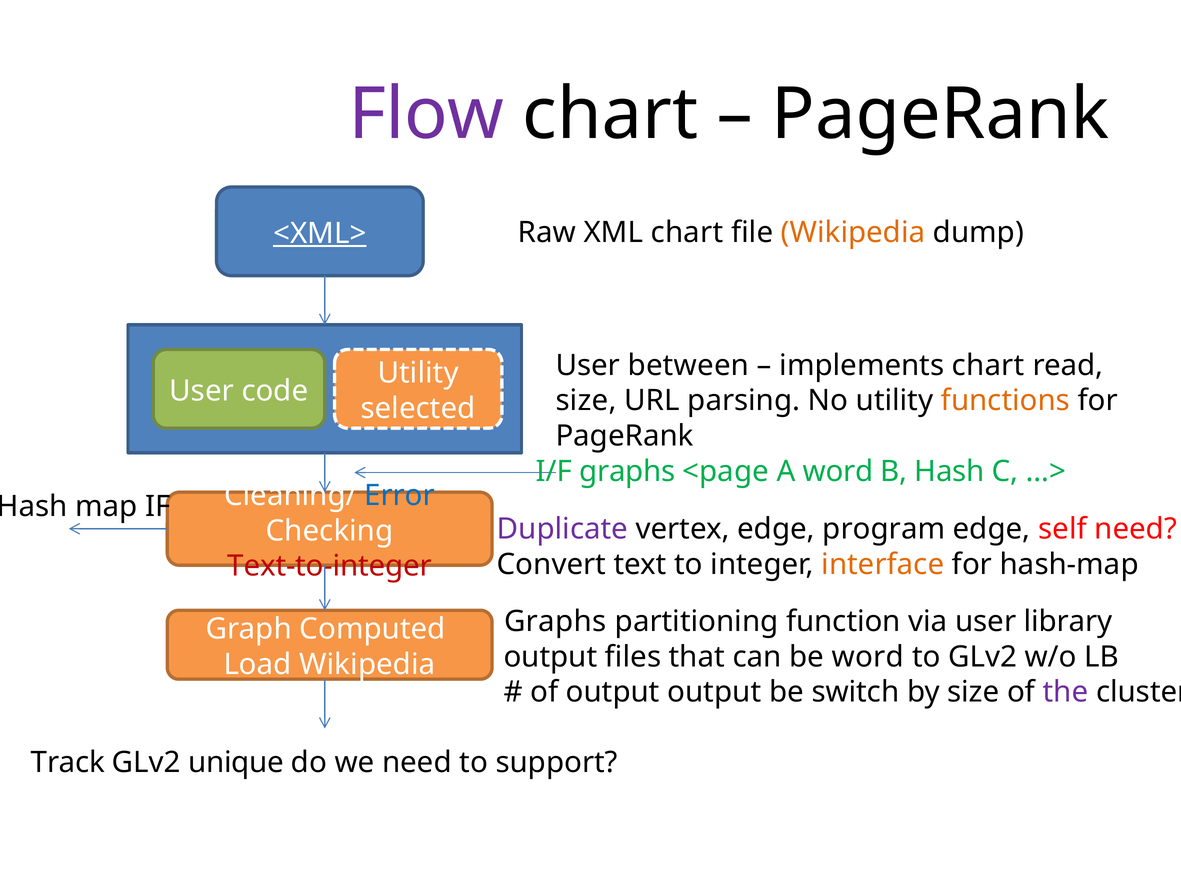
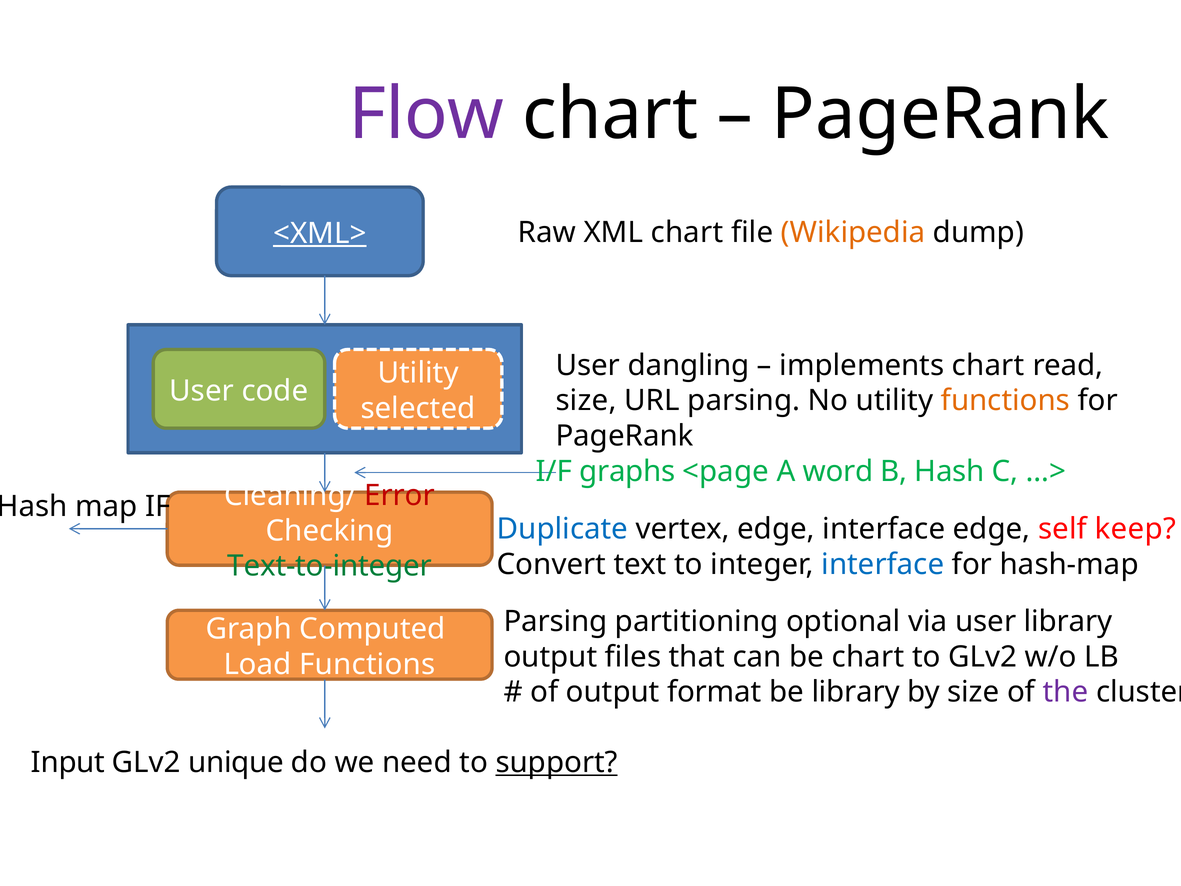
between: between -> dangling (689, 365)
Error colour: blue -> red (400, 495)
Duplicate colour: purple -> blue (562, 529)
edge program: program -> interface (884, 529)
self need: need -> keep (1135, 529)
interface colour: orange -> blue (883, 564)
Text-to-integer colour: red -> green (330, 566)
Graphs: Graphs -> Parsing (556, 621)
function: function -> optional (843, 621)
be word: word -> chart (868, 657)
Load Wikipedia: Wikipedia -> Functions (367, 664)
output output: output -> format (714, 692)
be switch: switch -> library (856, 692)
Track: Track -> Input (68, 762)
support underline: none -> present (557, 762)
